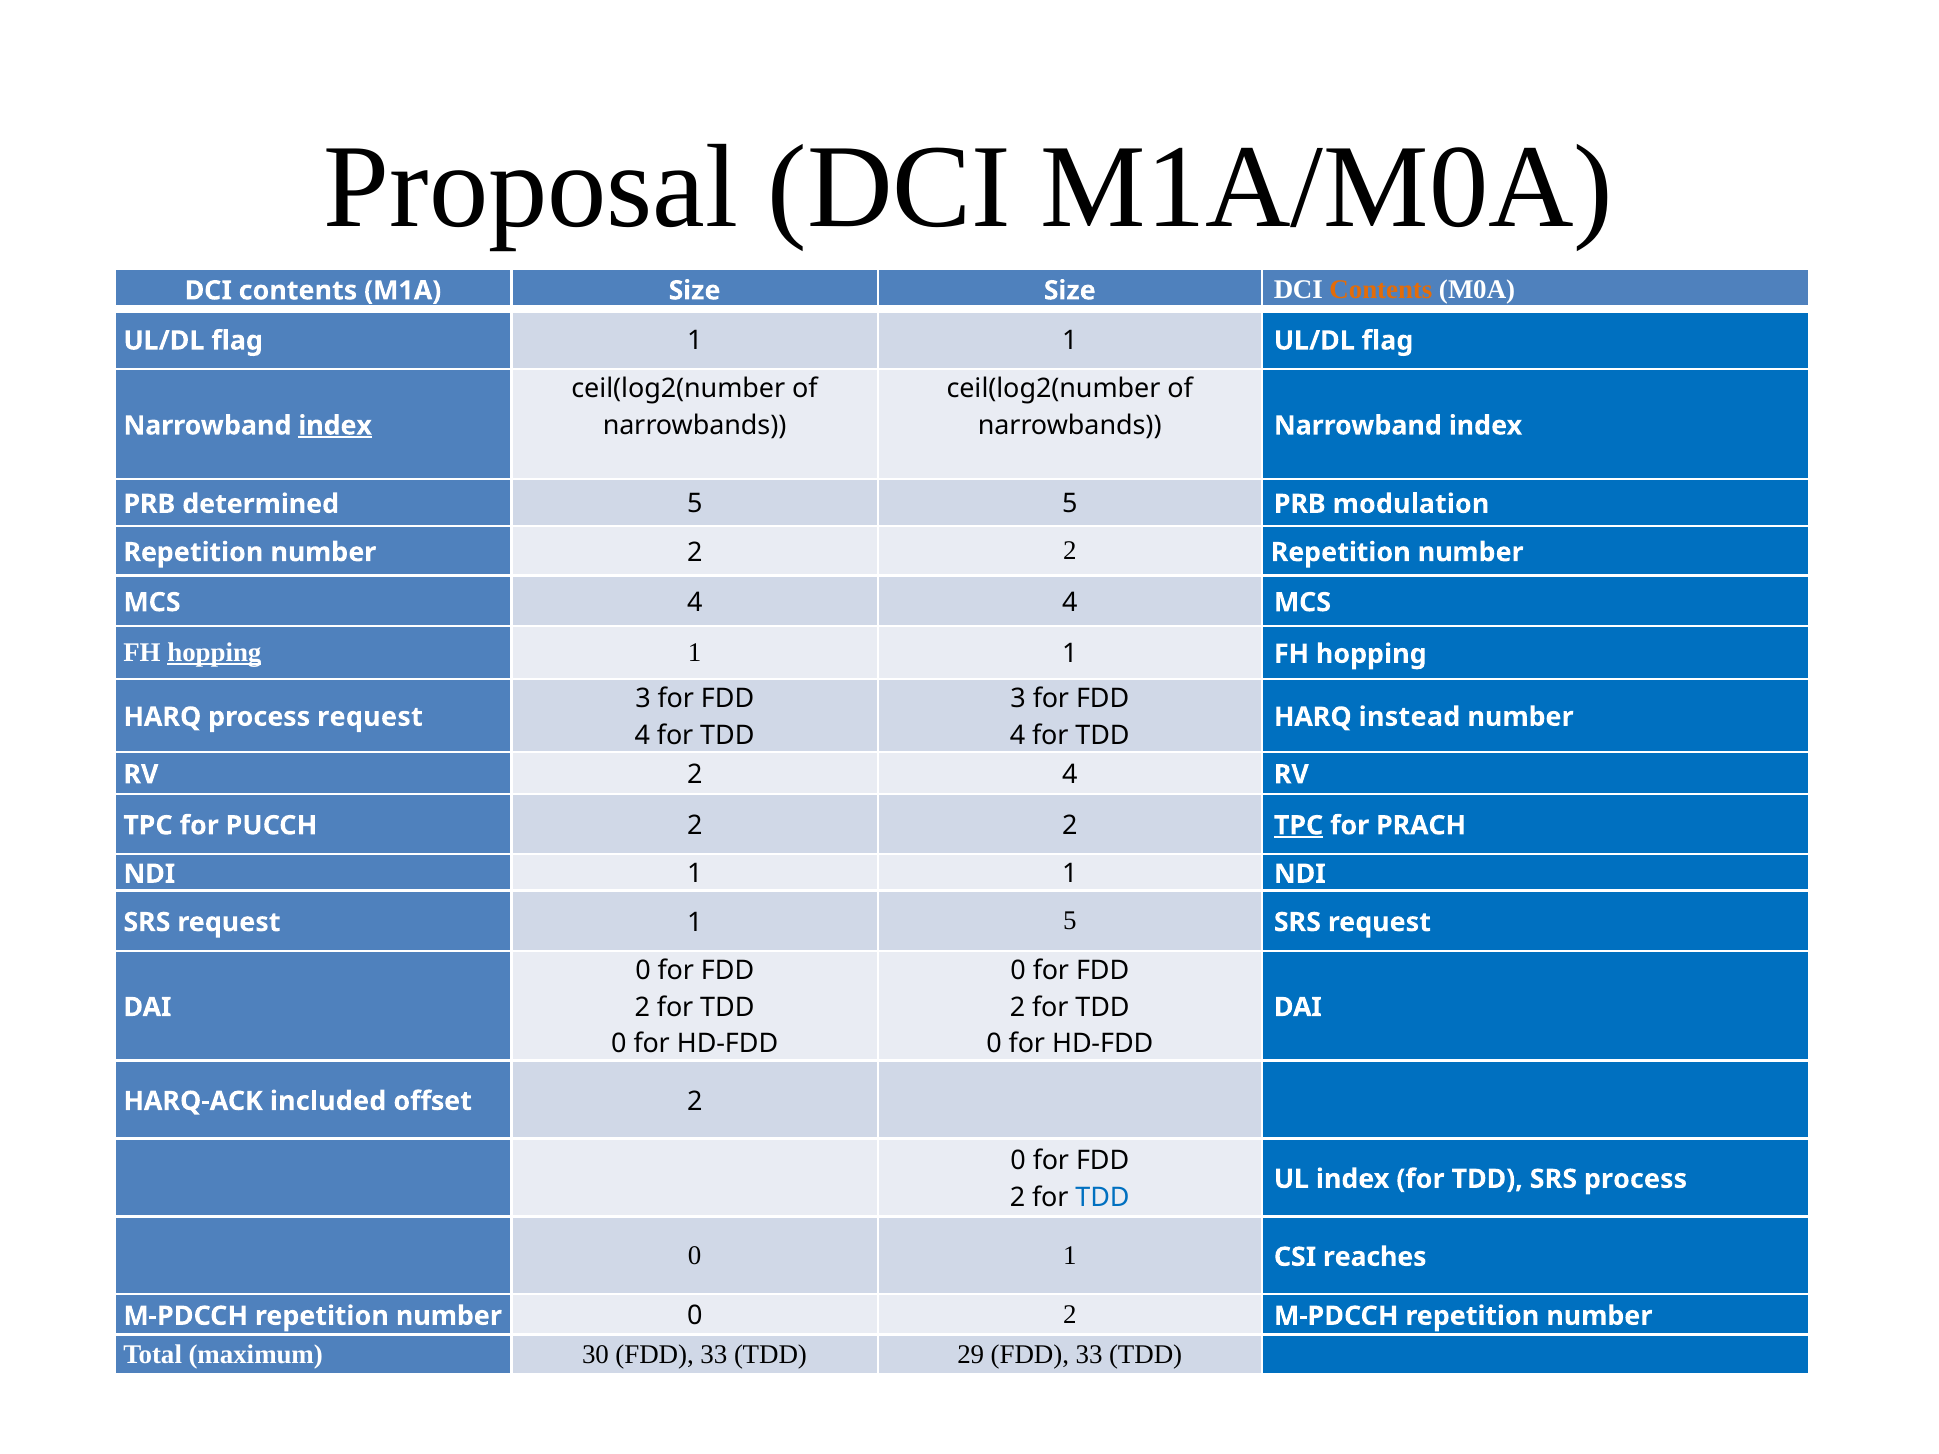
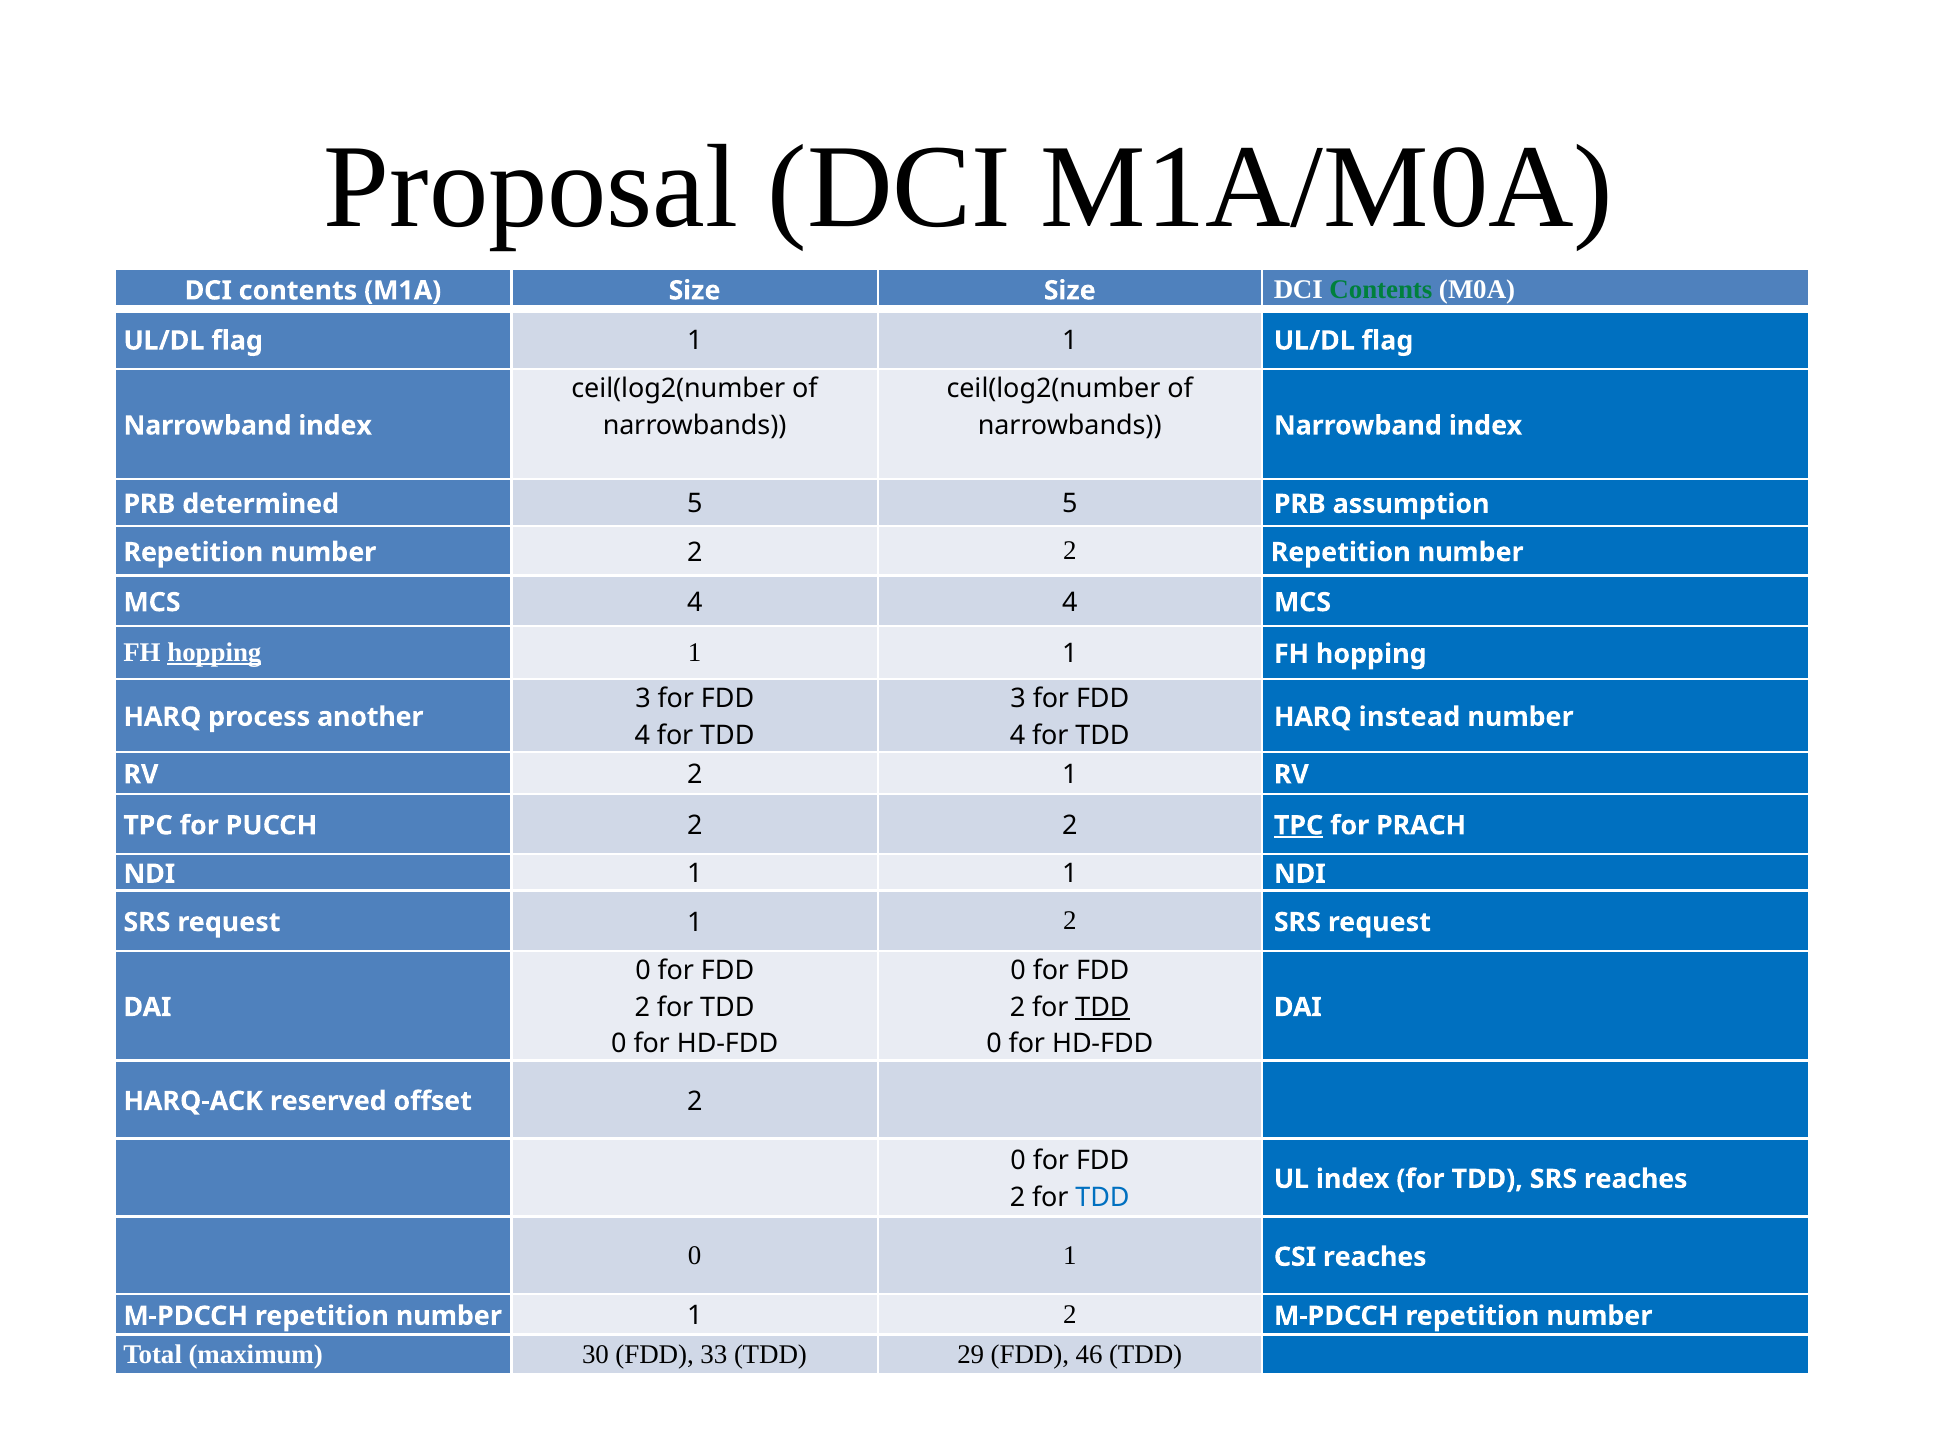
Contents colour: orange -> green (1381, 289)
index underline: present -> none (335, 426)
modulation: modulation -> assumption (1411, 504)
process request: request -> another (370, 717)
2 4: 4 -> 1 (1070, 775)
request 1 5: 5 -> 2 (1070, 921)
TDD underline: none -> present (1103, 1007)
included: included -> reserved (328, 1101)
SRS process: process -> reaches (1636, 1179)
0: 0 -> 1 (695, 1316)
29 FDD 33: 33 -> 46 (1089, 1355)
